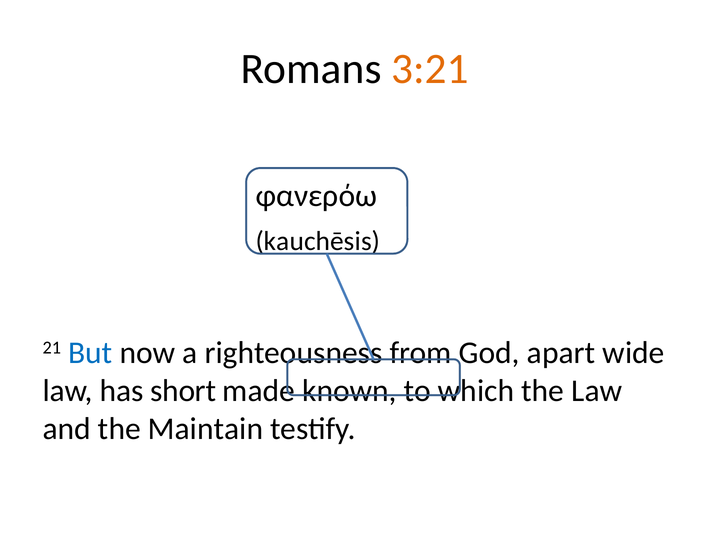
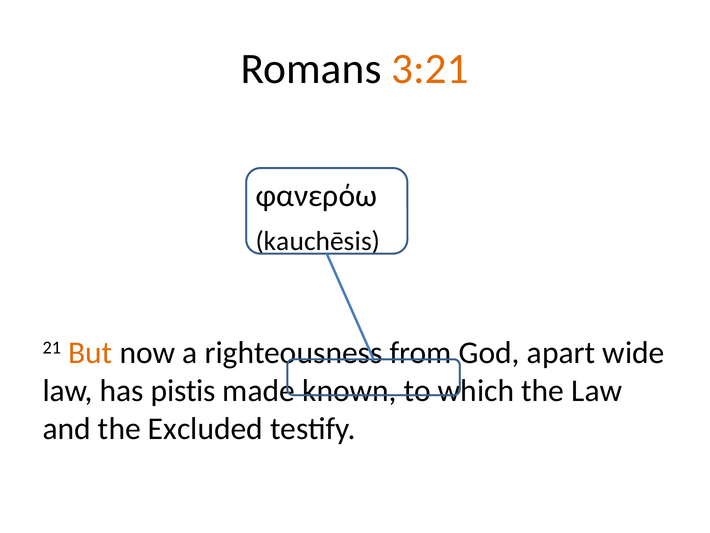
But colour: blue -> orange (90, 352)
short: short -> pistis (183, 390)
Maintain: Maintain -> Excluded (206, 428)
